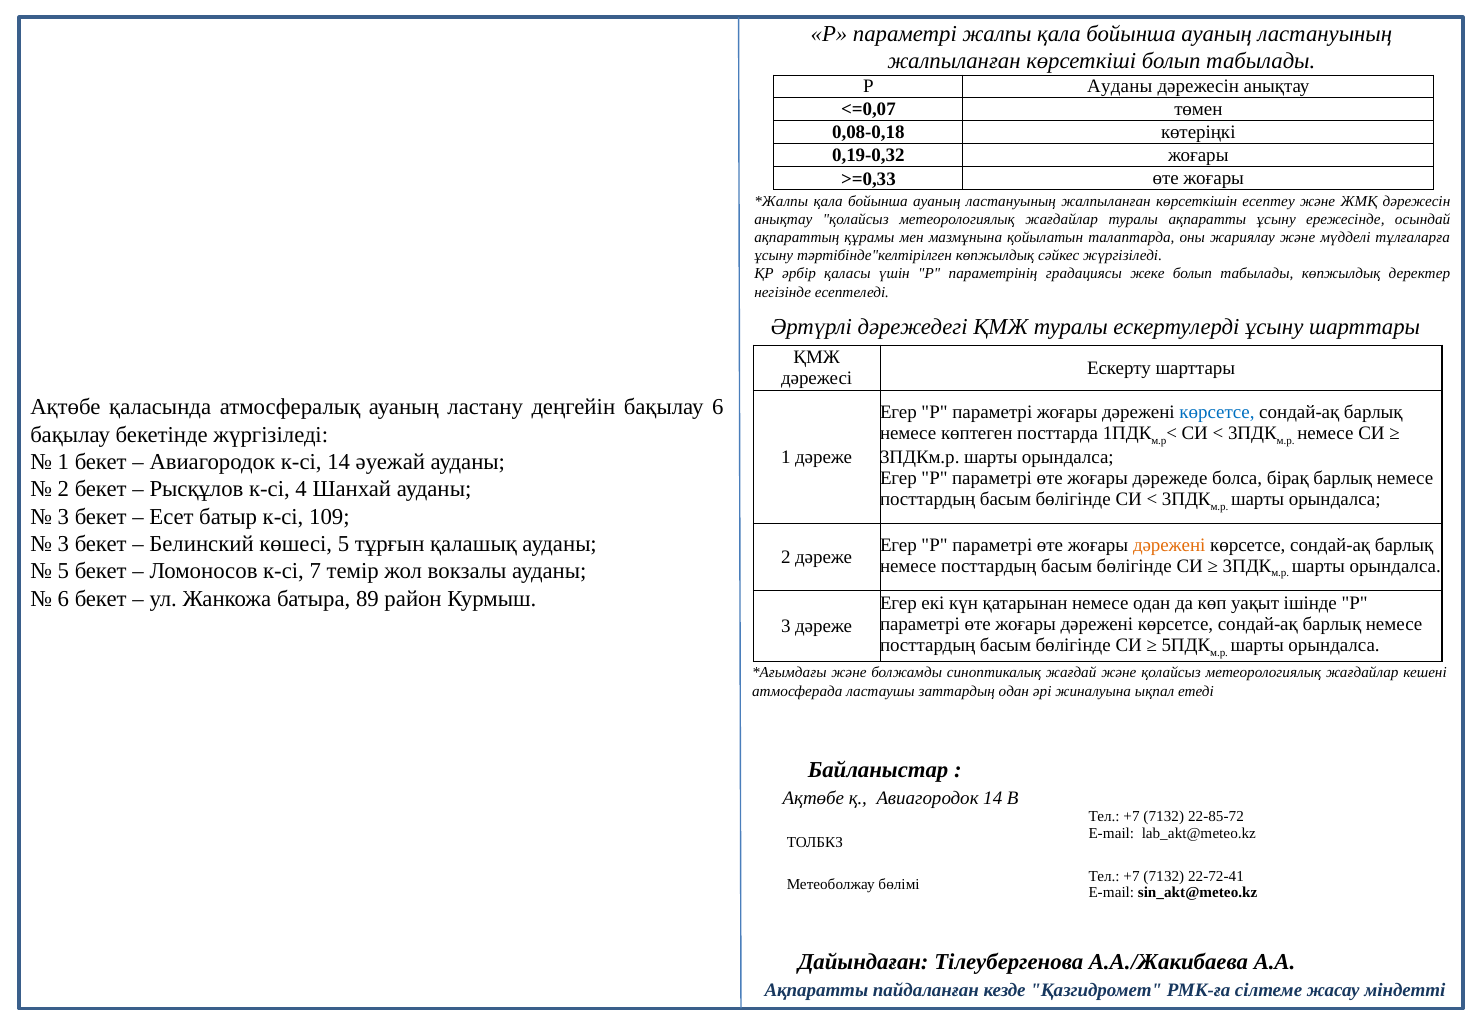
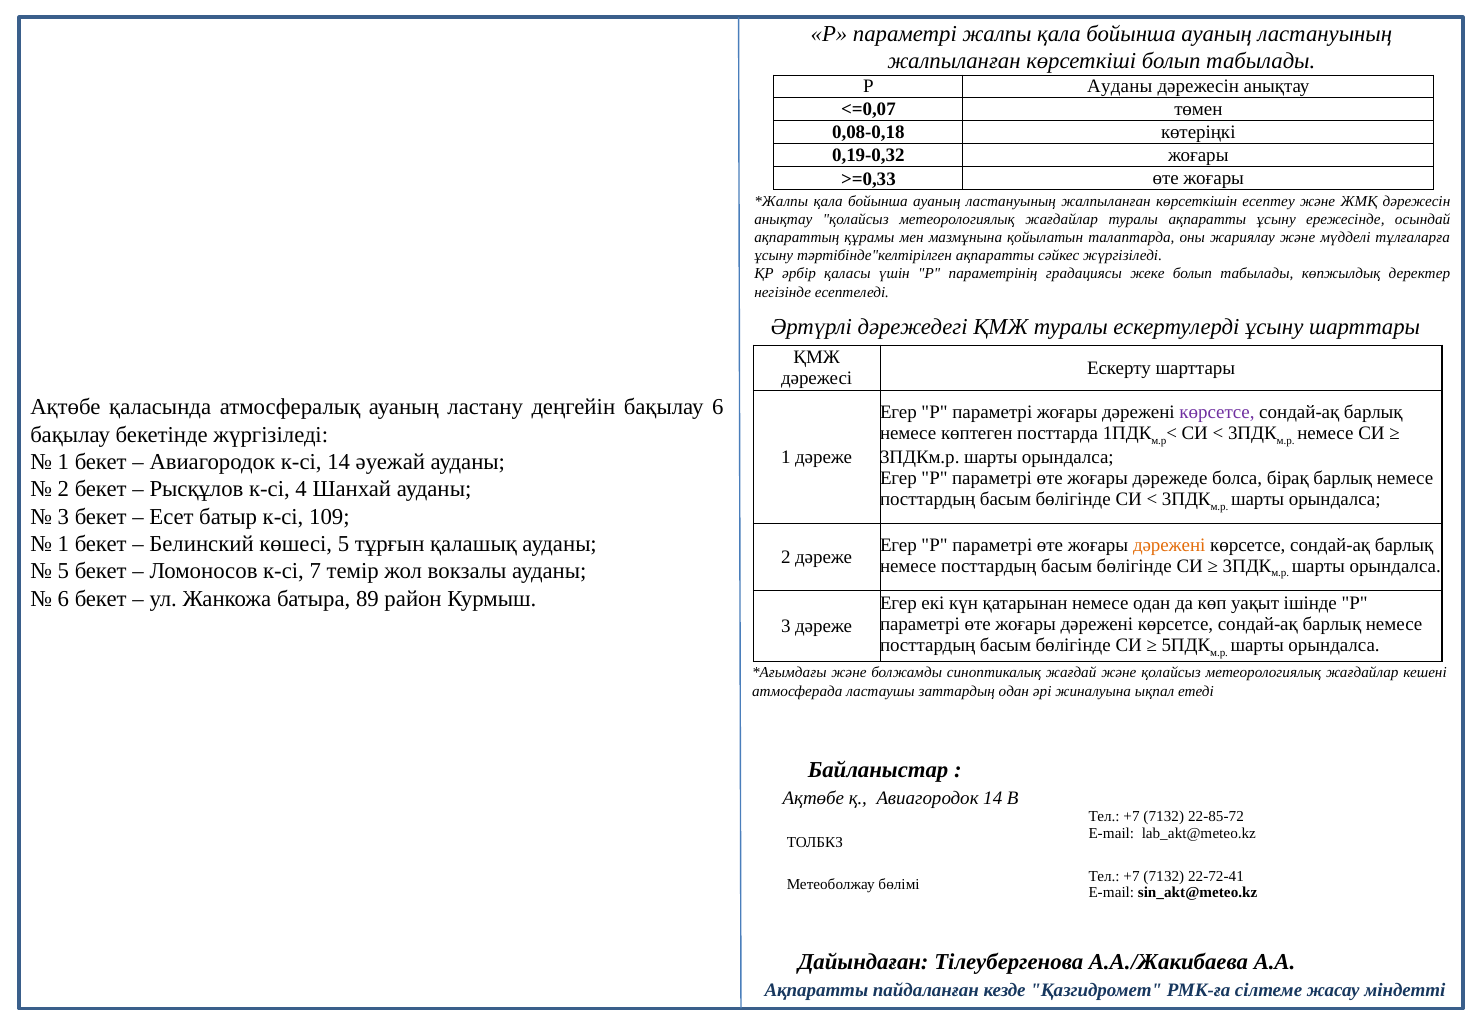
тәртібінде"келтірілген көпжылдық: көпжылдық -> ақпаратты (995, 256)
көрсетсе colour: blue -> purple (1217, 412)
3: 3 -> 1 (63, 544)
